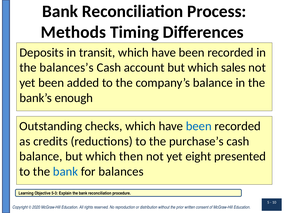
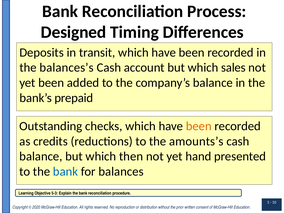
Methods: Methods -> Designed (74, 32)
enough: enough -> prepaid (74, 98)
been colour: blue -> orange (199, 126)
purchase’s: purchase’s -> amounts’s (196, 141)
eight: eight -> hand (198, 156)
